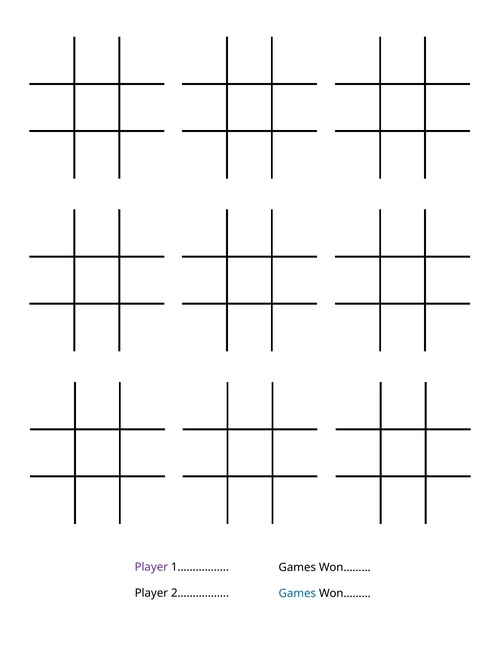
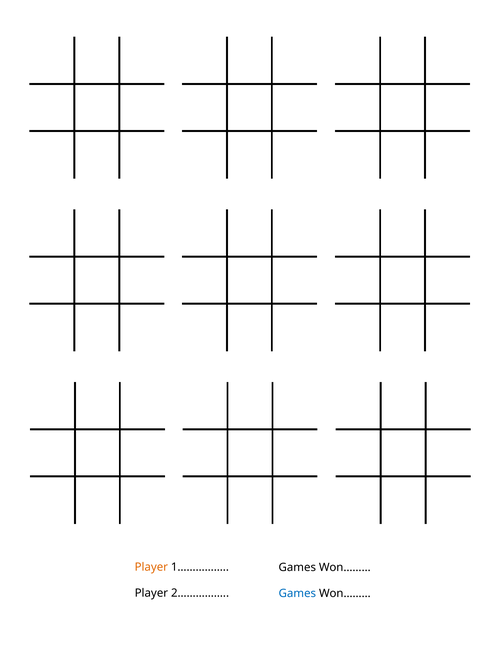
Player colour: purple -> orange (151, 566)
